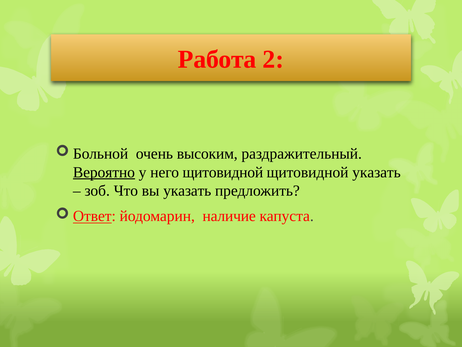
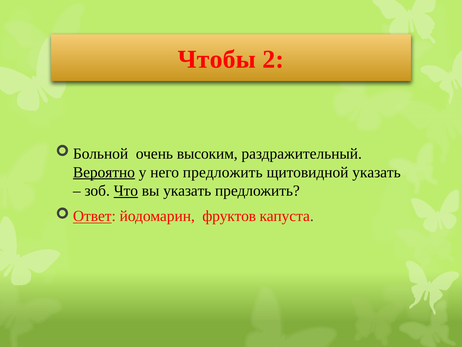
Работа: Работа -> Чтобы (217, 59)
него щитовидной: щитовидной -> предложить (223, 172)
Что underline: none -> present (126, 190)
наличие: наличие -> фруктов (229, 216)
